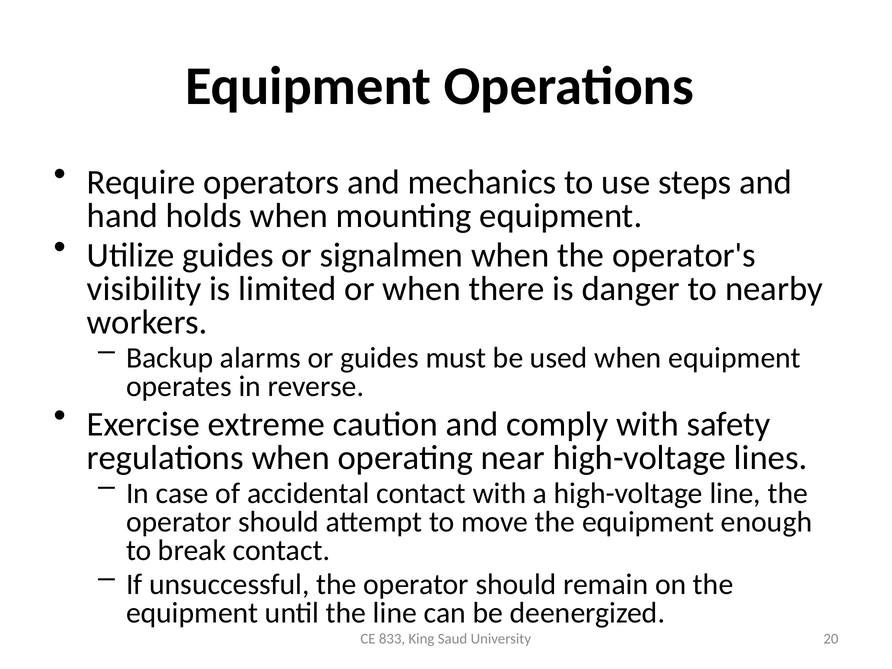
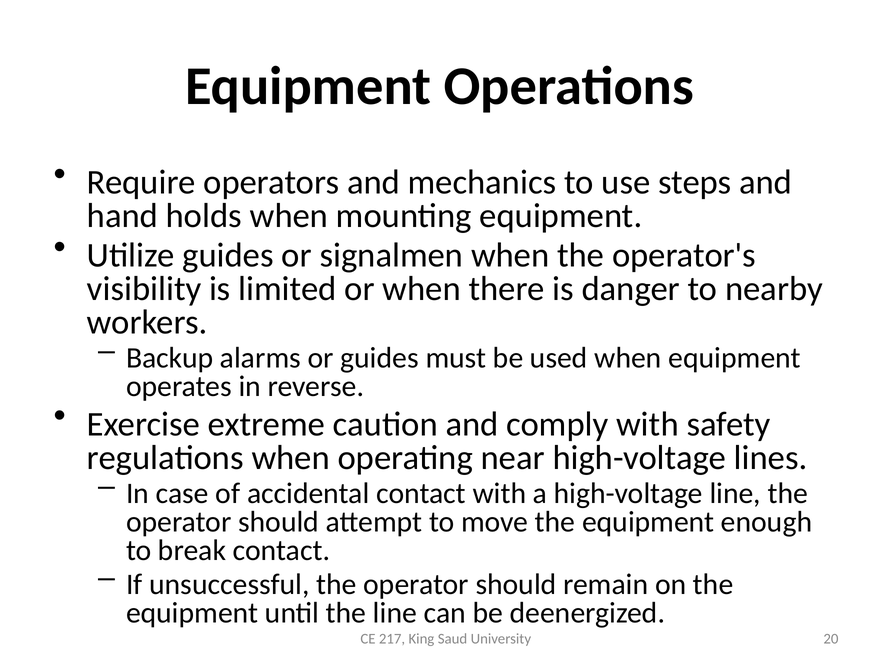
833: 833 -> 217 (392, 639)
